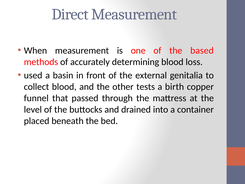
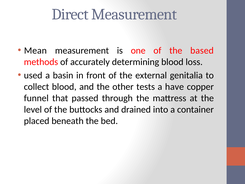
When: When -> Mean (35, 50)
birth: birth -> have (174, 87)
